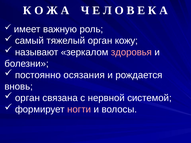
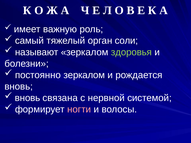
кожу: кожу -> соли (126, 41)
здоровья colour: pink -> light green (131, 52)
постоянно осязания: осязания -> зеркалом (84, 75)
орган: орган -> вновь (28, 98)
